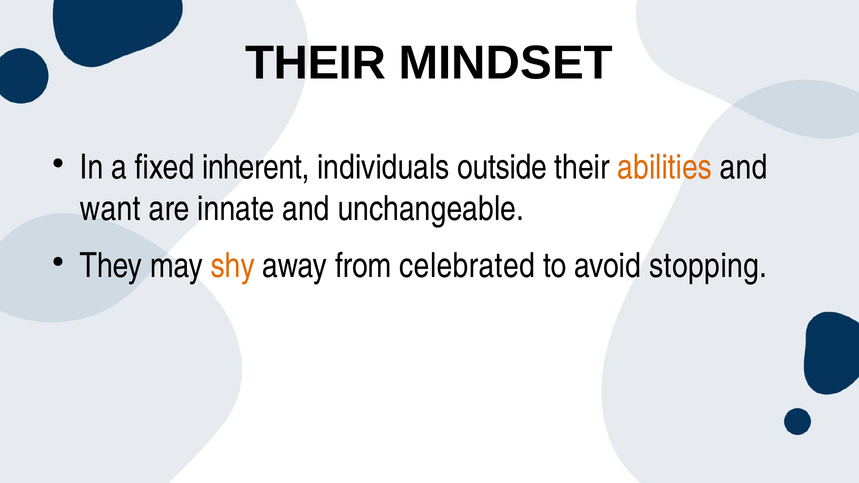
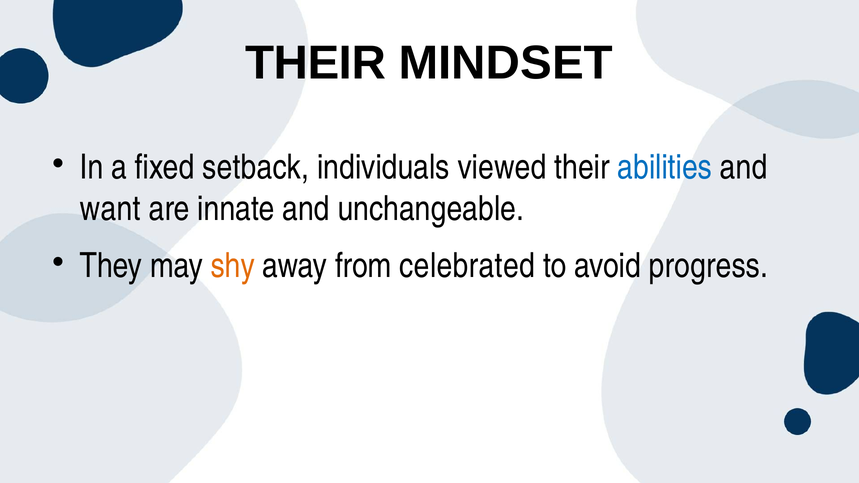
inherent: inherent -> setback (256, 168)
outside: outside -> viewed (502, 168)
abilities colour: orange -> blue (665, 168)
stopping: stopping -> progress (708, 266)
